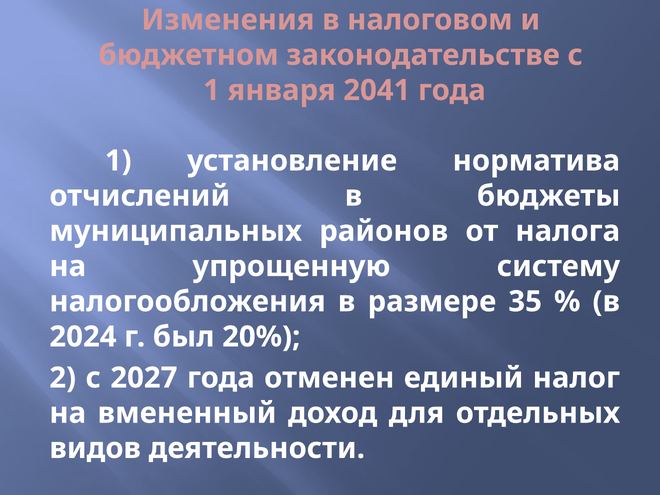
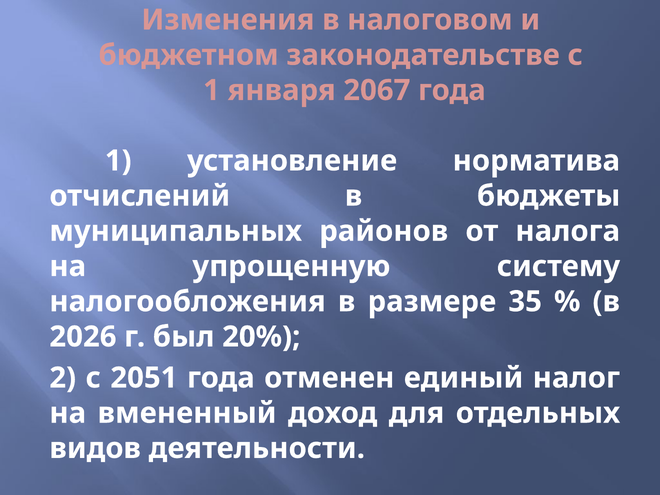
2041: 2041 -> 2067 (377, 90)
2024: 2024 -> 2026 (83, 337)
2027: 2027 -> 2051 (144, 378)
